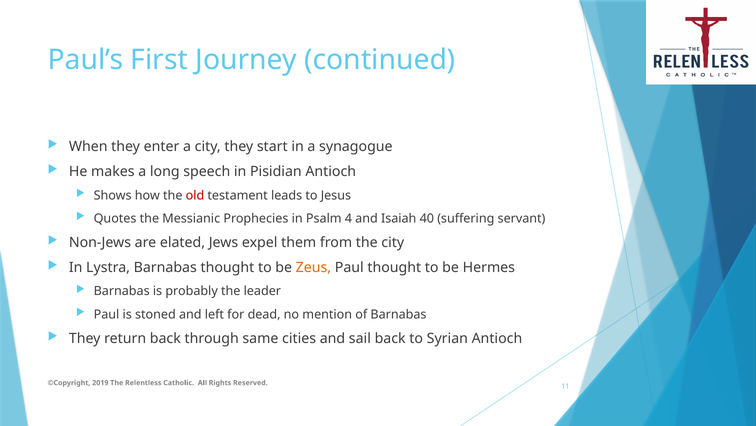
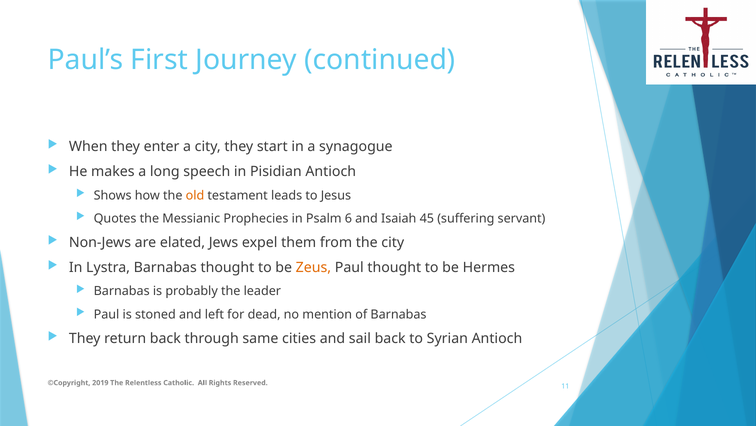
old colour: red -> orange (195, 195)
4: 4 -> 6 (348, 218)
40: 40 -> 45 (427, 218)
